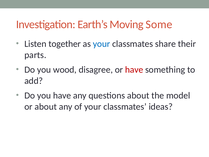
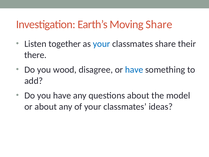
Moving Some: Some -> Share (159, 24)
parts: parts -> there (35, 55)
have colour: red -> blue (134, 70)
